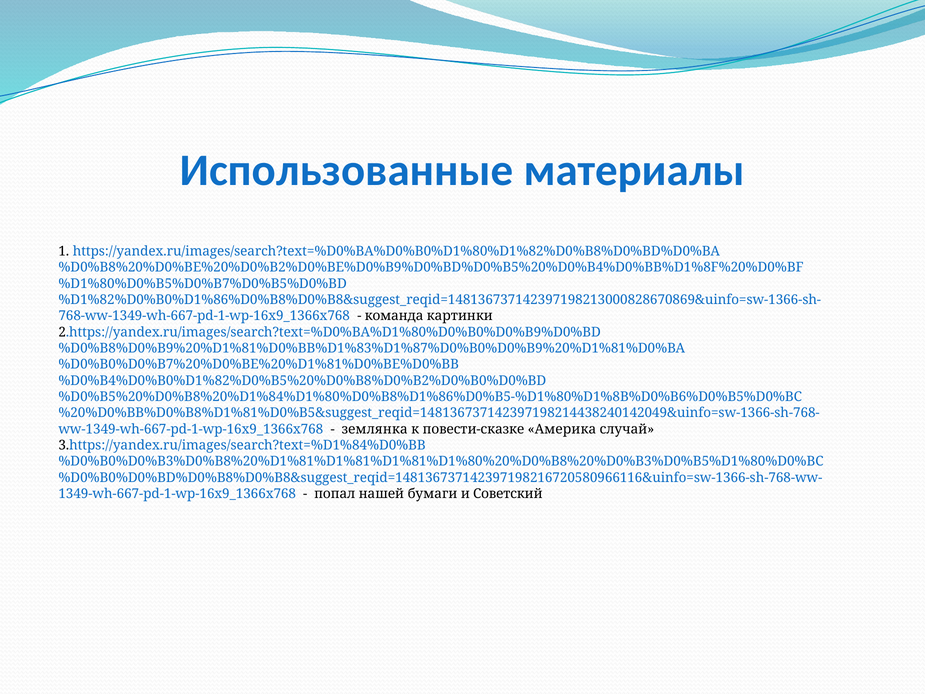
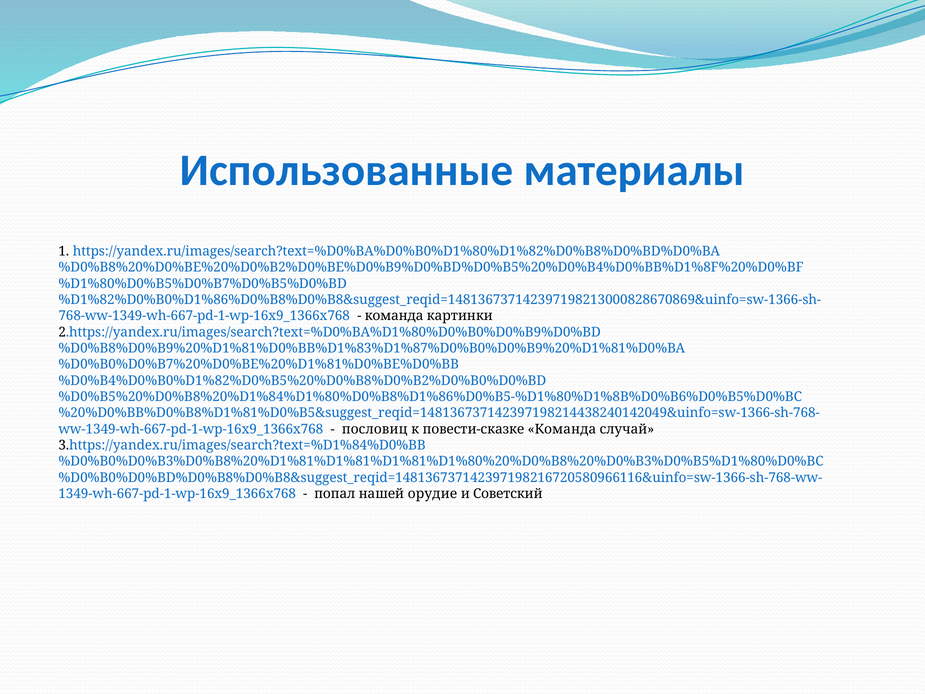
землянка: землянка -> пословиц (375, 429)
повести-сказке Америка: Америка -> Команда (562, 429)
бумаги: бумаги -> орудие (432, 494)
